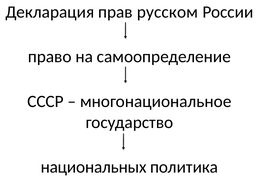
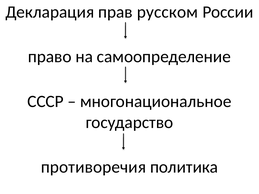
национальных: национальных -> противоречия (93, 167)
